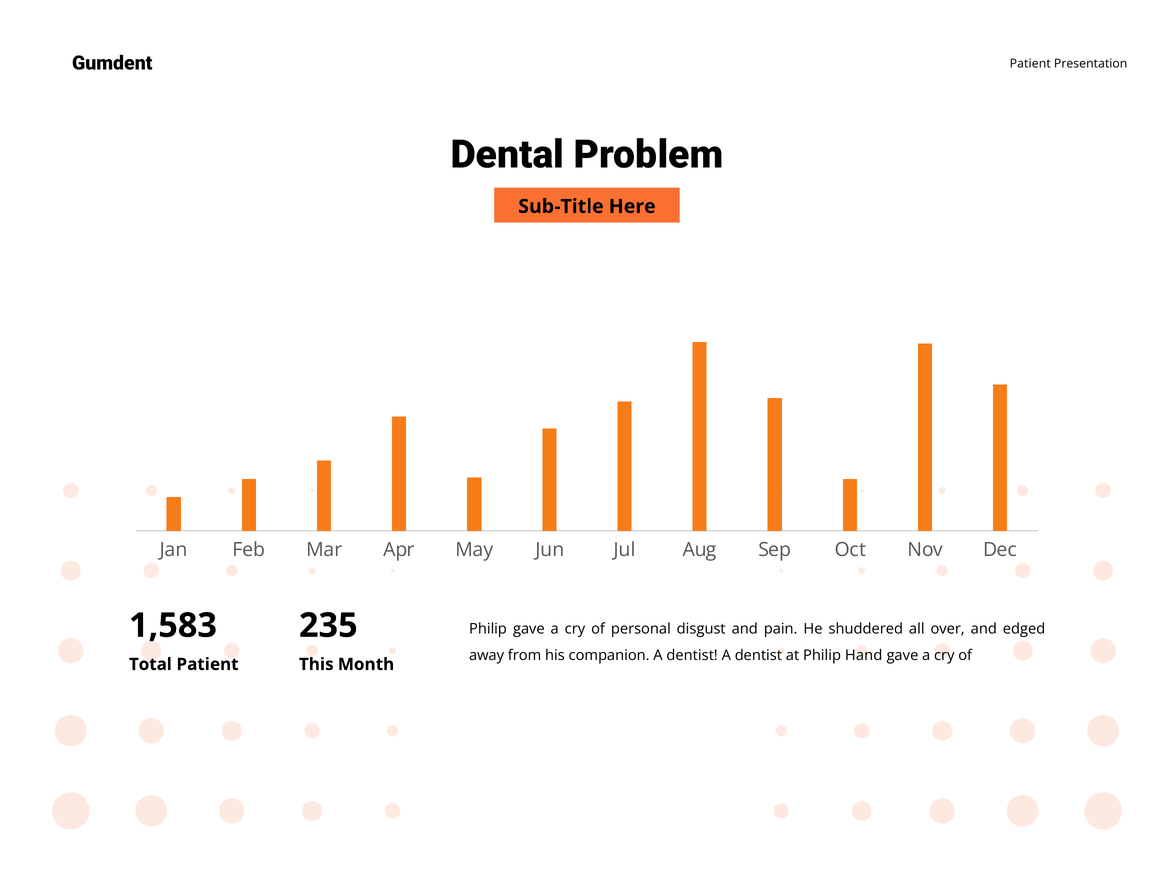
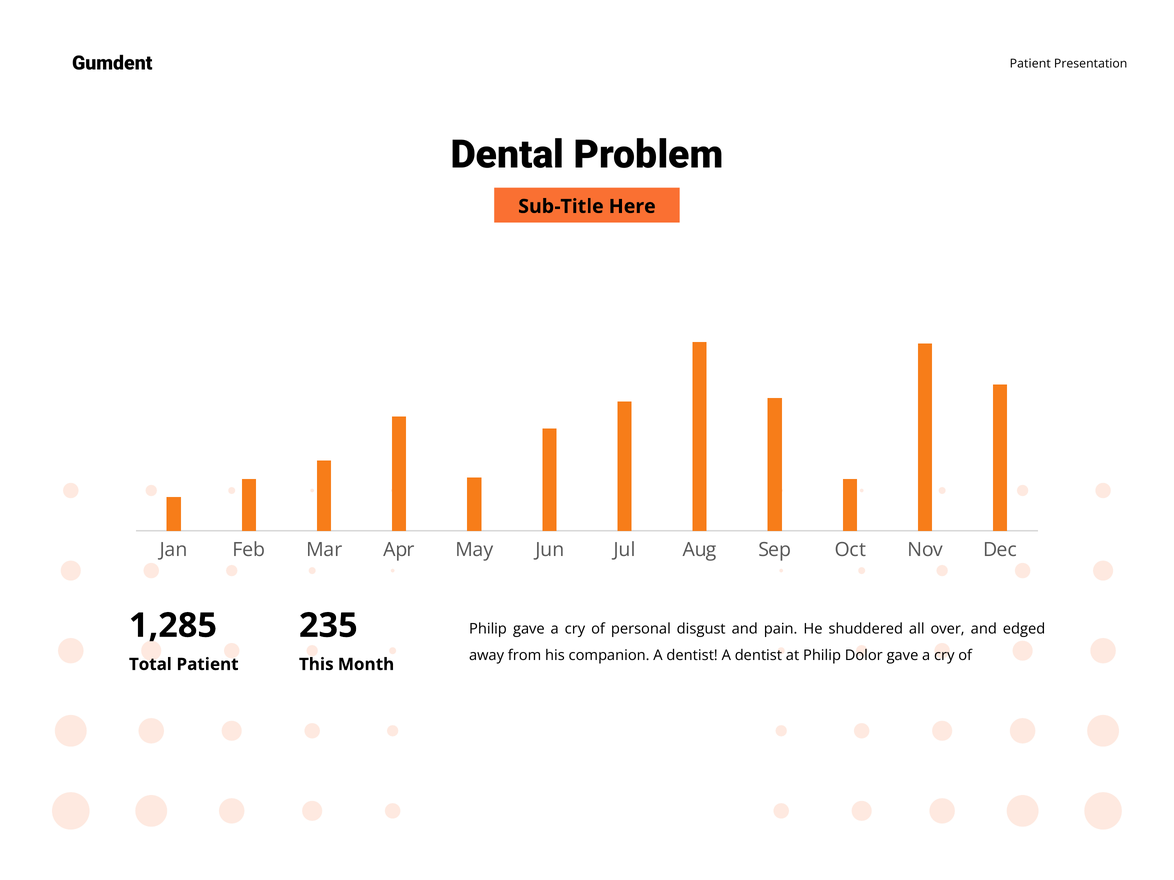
1,583: 1,583 -> 1,285 (173, 626)
Hand: Hand -> Dolor (864, 656)
